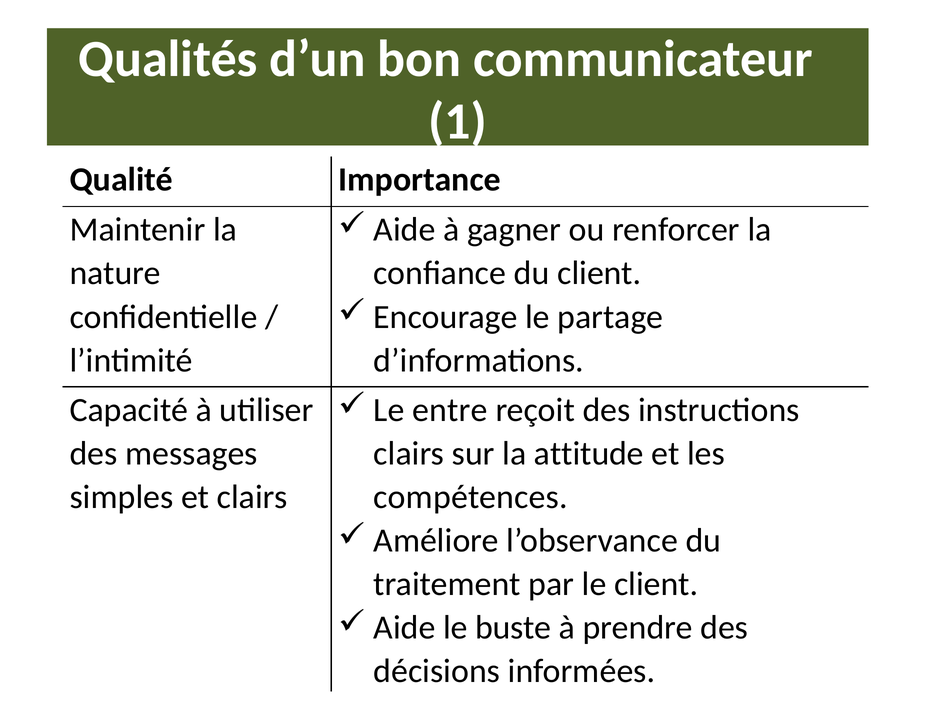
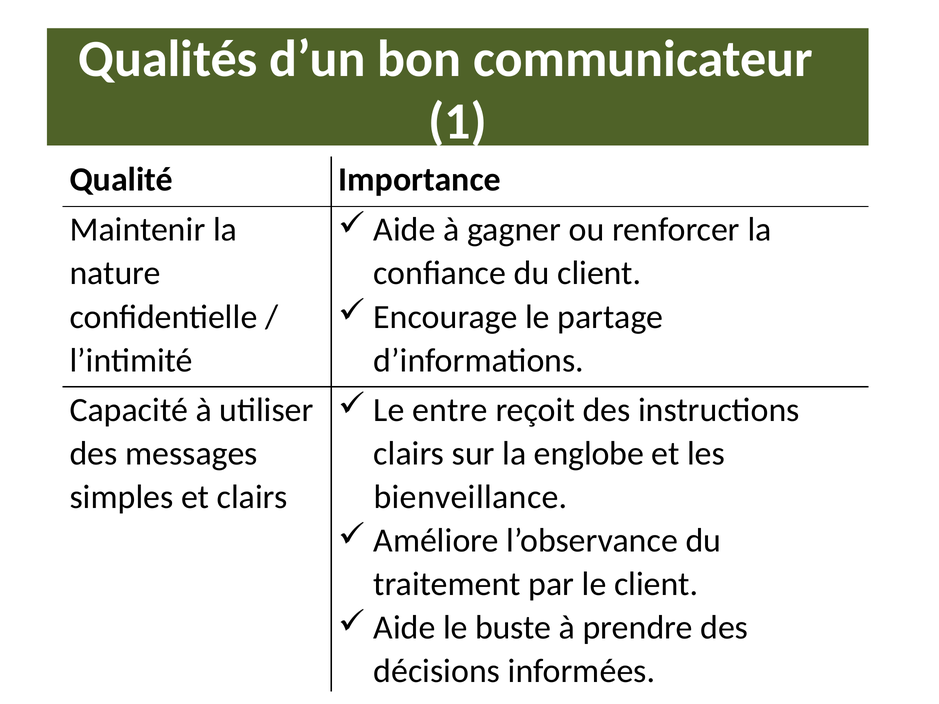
attitude: attitude -> englobe (589, 454)
compétences: compétences -> bienveillance (470, 497)
